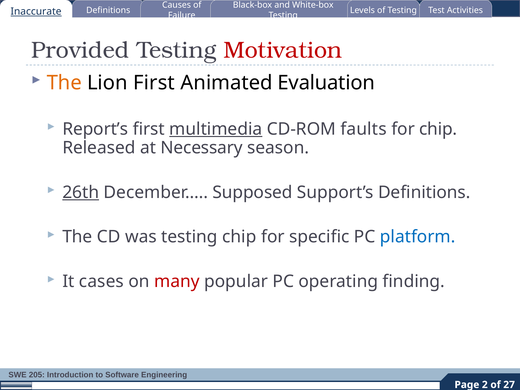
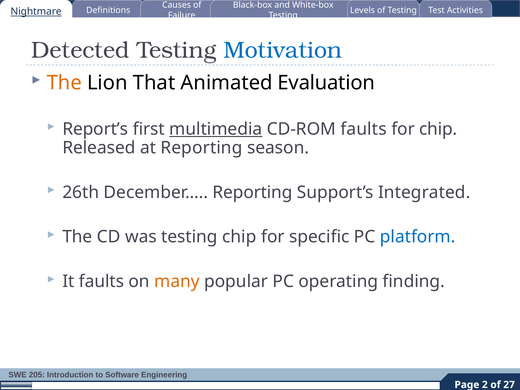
Inaccurate: Inaccurate -> Nightmare (36, 11)
Provided: Provided -> Detected (80, 50)
Motivation colour: red -> blue (283, 50)
Lion First: First -> That (154, 83)
at Necessary: Necessary -> Reporting (202, 148)
26th underline: present -> none (81, 192)
December… Supposed: Supposed -> Reporting (253, 192)
Support’s Definitions: Definitions -> Integrated (424, 192)
It cases: cases -> faults (102, 282)
many colour: red -> orange (177, 282)
